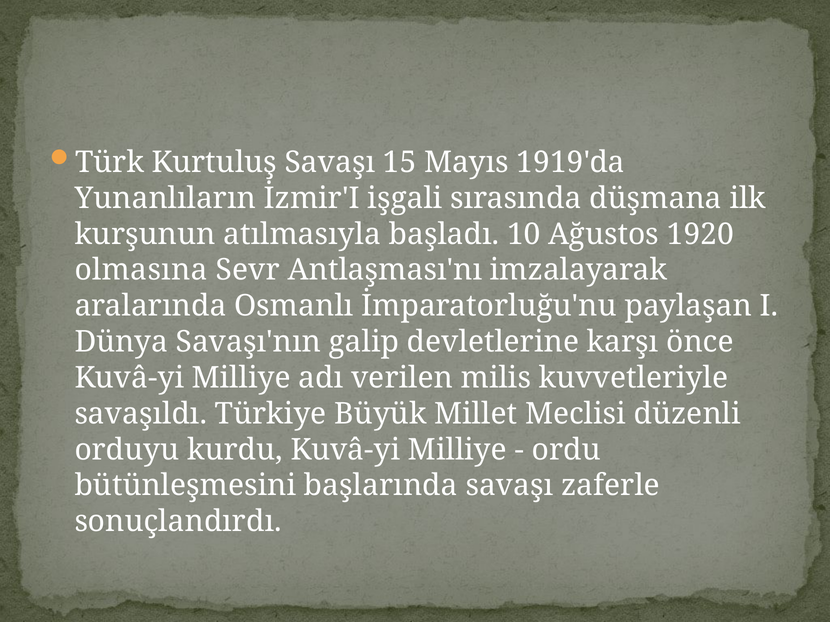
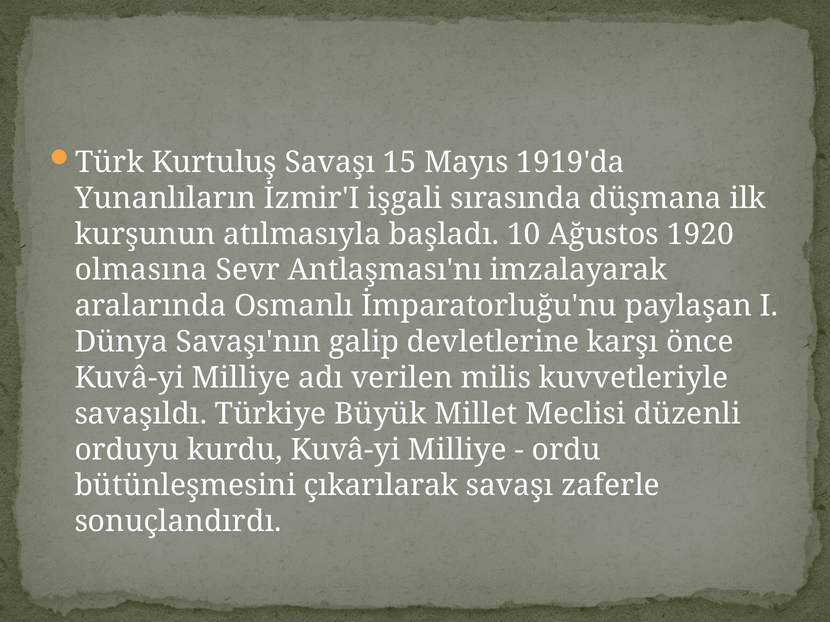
başlarında: başlarında -> çıkarılarak (381, 486)
